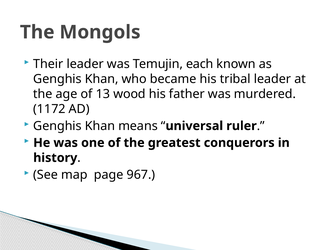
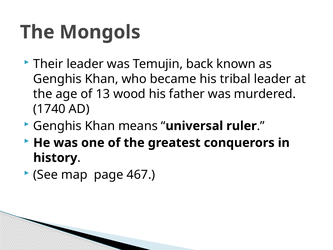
each: each -> back (200, 64)
1172: 1172 -> 1740 (49, 109)
967: 967 -> 467 (141, 174)
